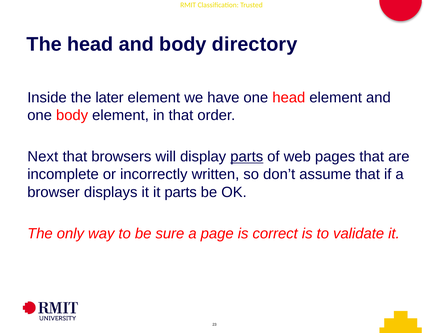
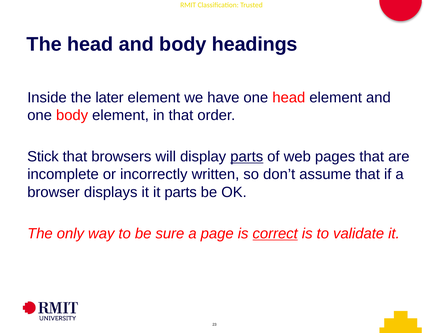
directory: directory -> headings (255, 44)
Next: Next -> Stick (43, 157)
correct underline: none -> present (275, 234)
